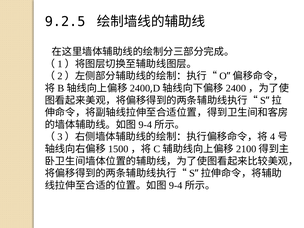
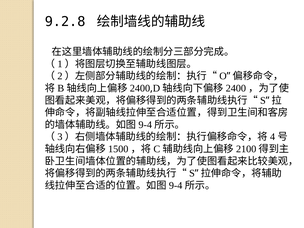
9.2.5: 9.2.5 -> 9.2.8 (65, 22)
